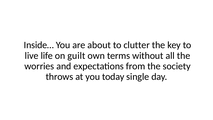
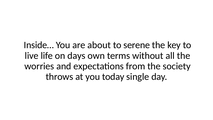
clutter: clutter -> serene (137, 45)
guilt: guilt -> days (76, 56)
